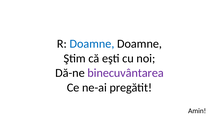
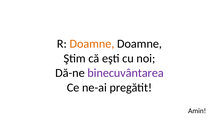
Doamne colour: blue -> orange (92, 44)
